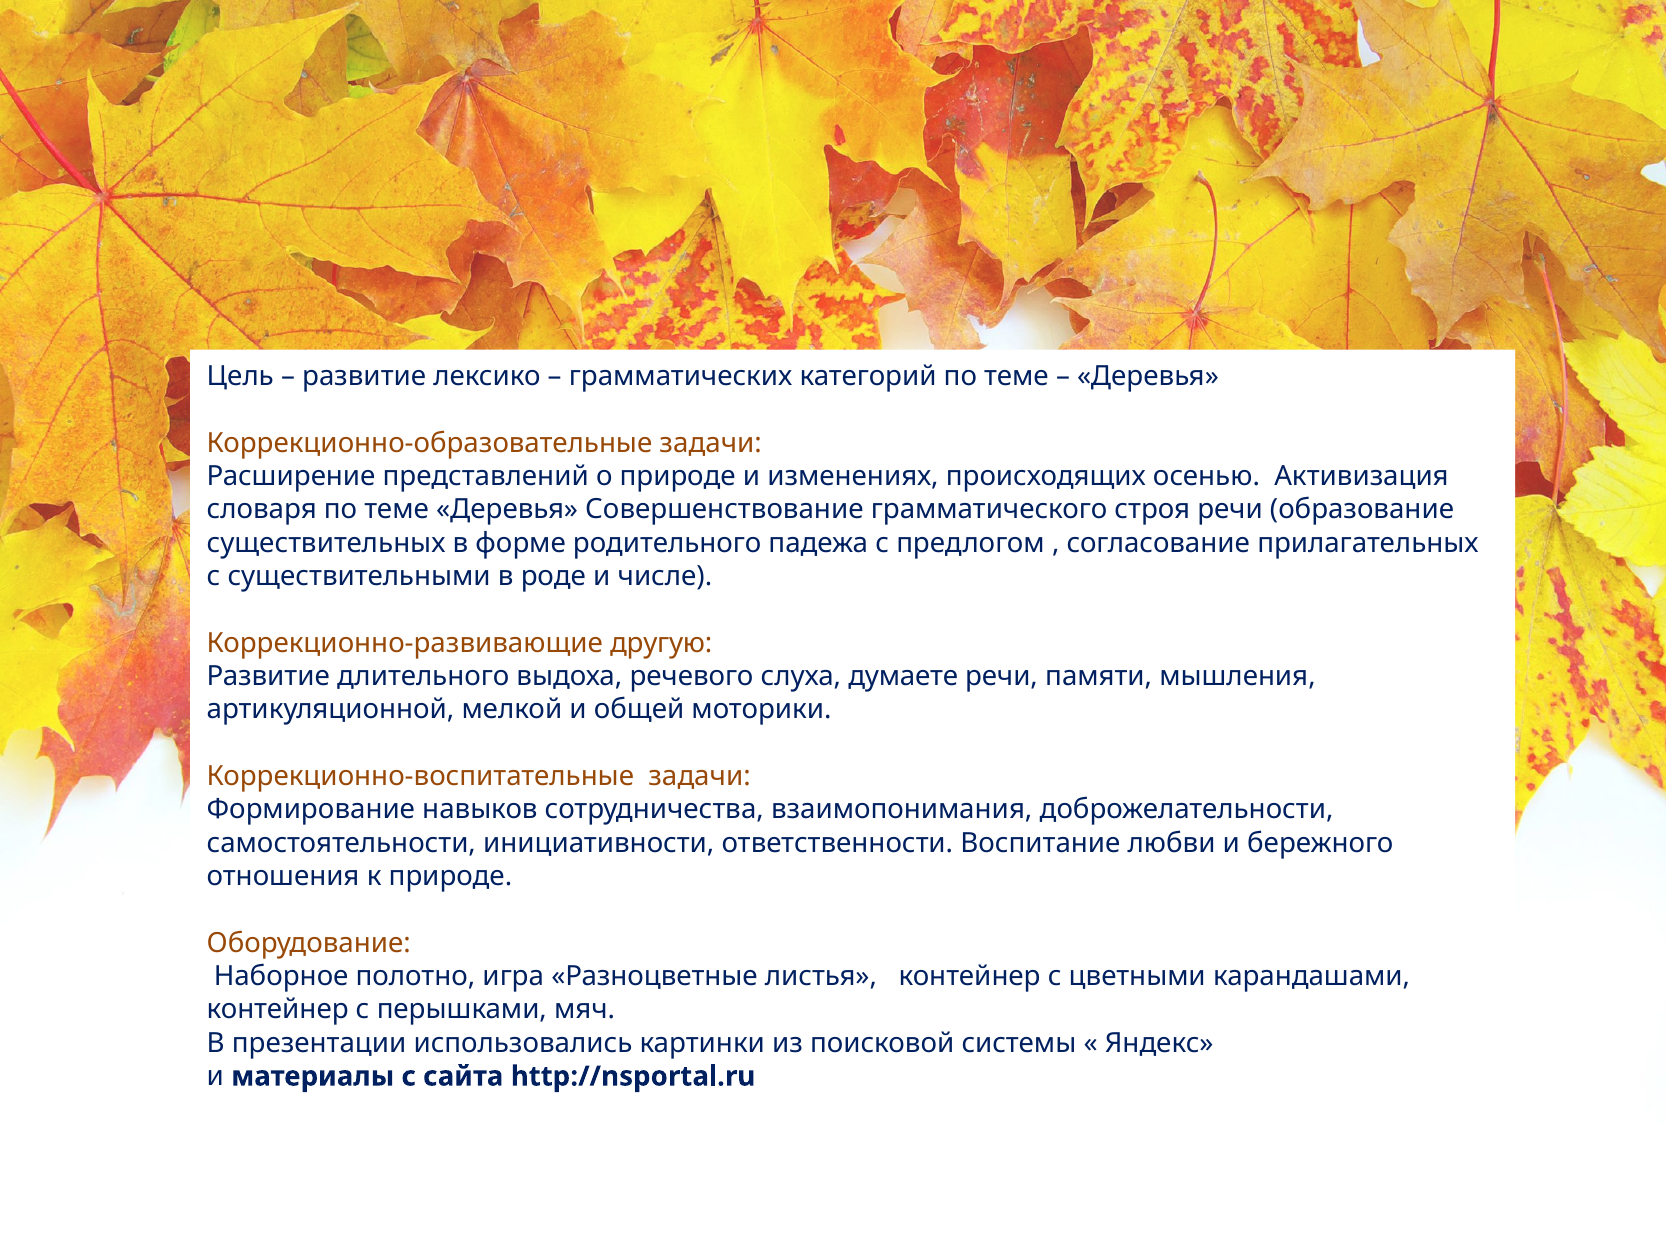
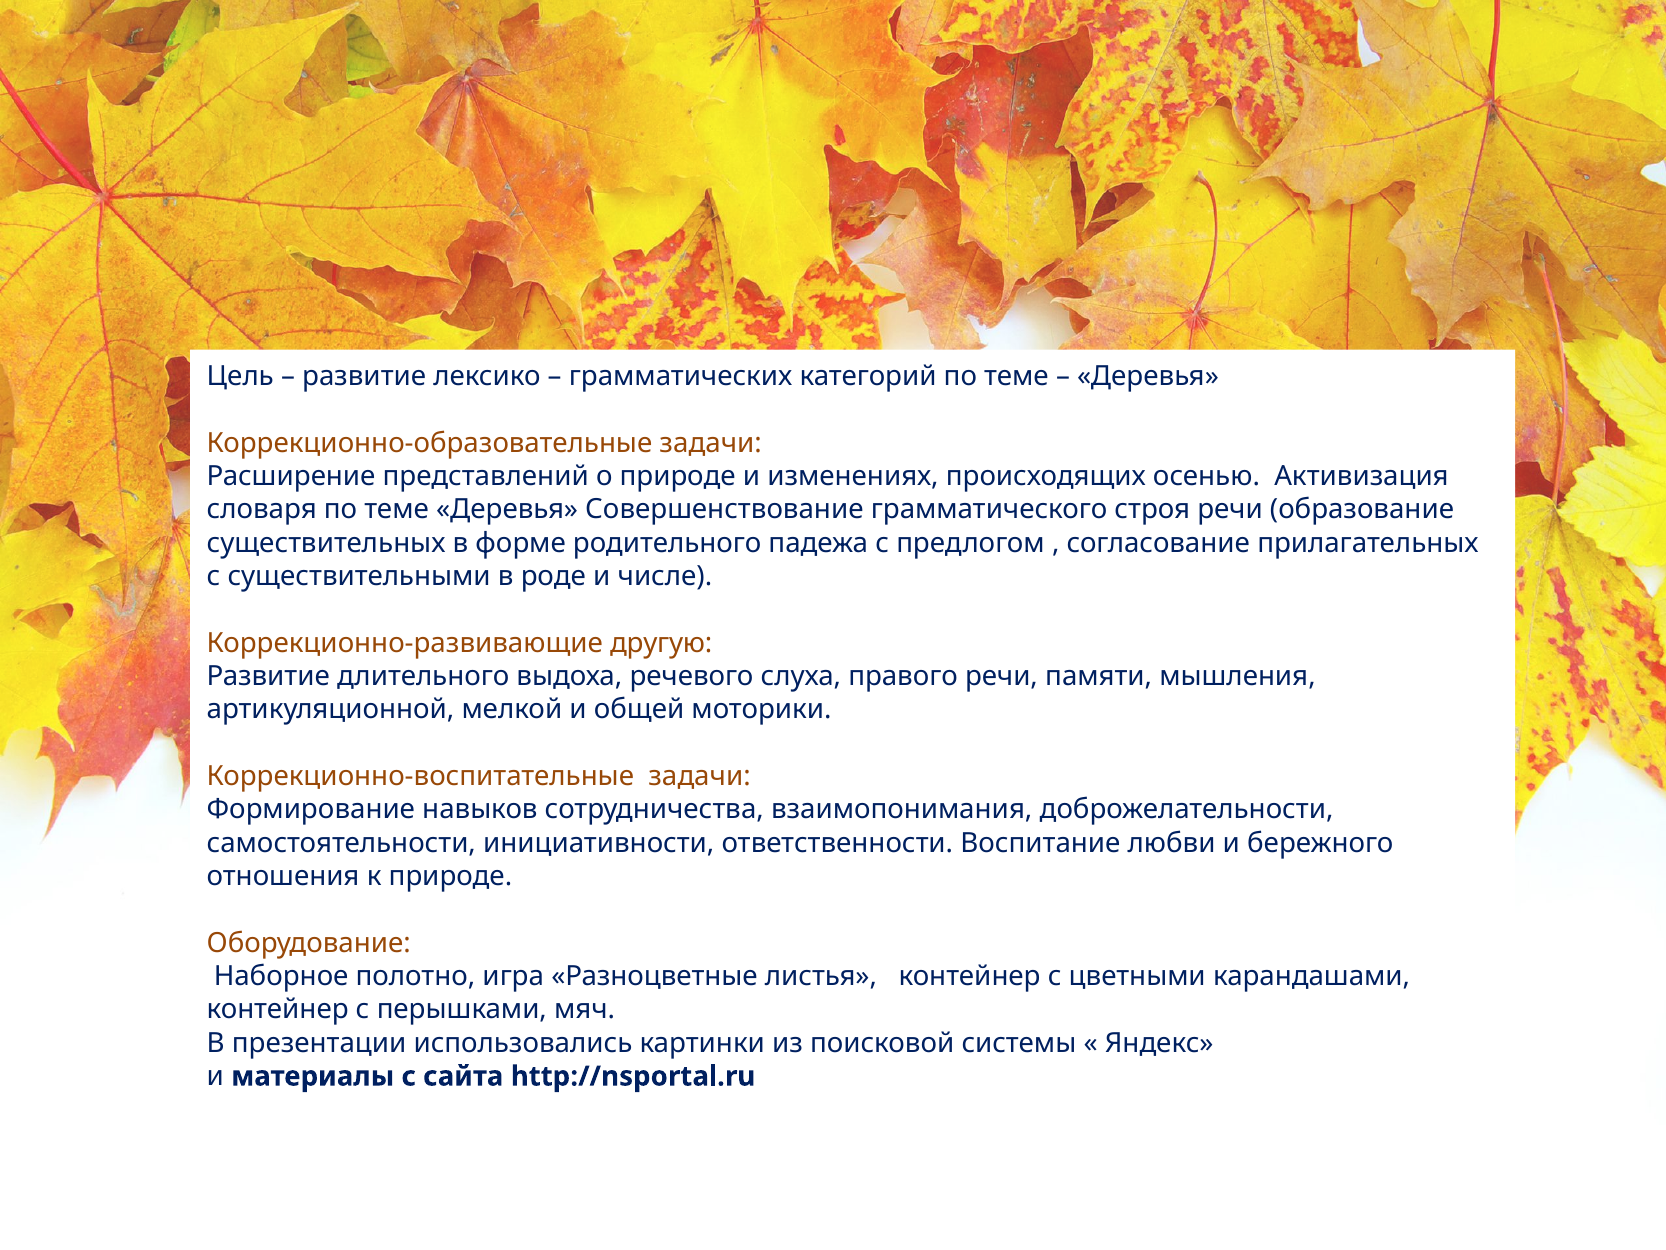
думаете: думаете -> правого (903, 676)
